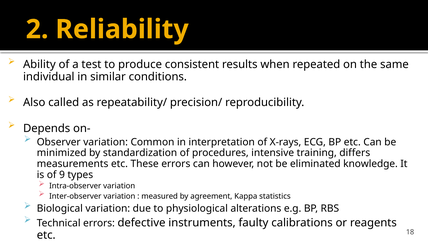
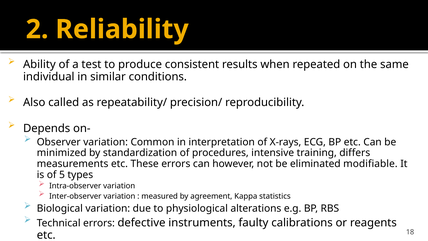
knowledge: knowledge -> modifiable (370, 164)
9: 9 -> 5 (62, 175)
